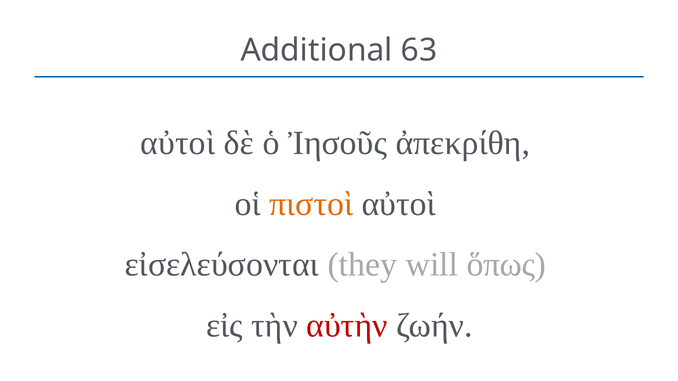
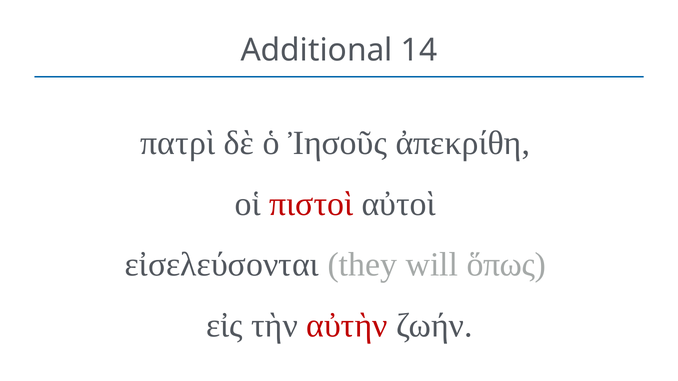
63: 63 -> 14 (419, 50)
αὐτοὶ: αὐτοὶ -> πατρὶ (178, 143)
πιστοὶ colour: orange -> red (311, 204)
